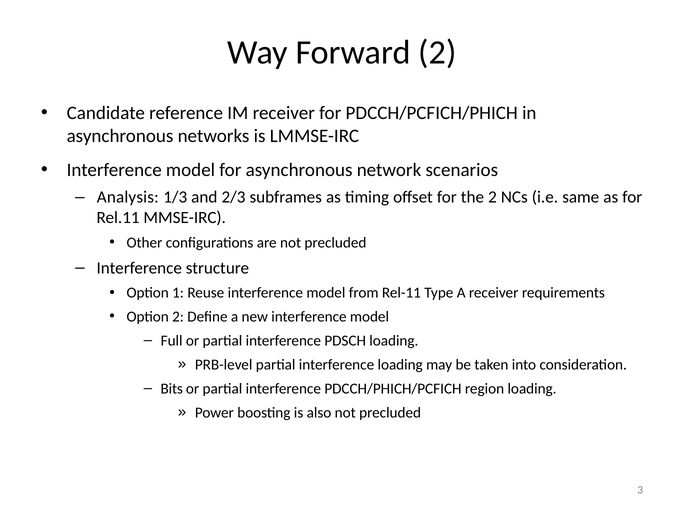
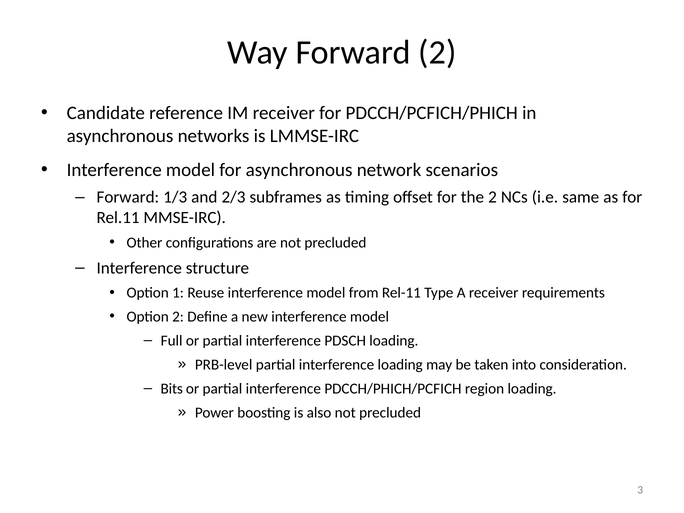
Analysis: Analysis -> Forward (128, 197)
